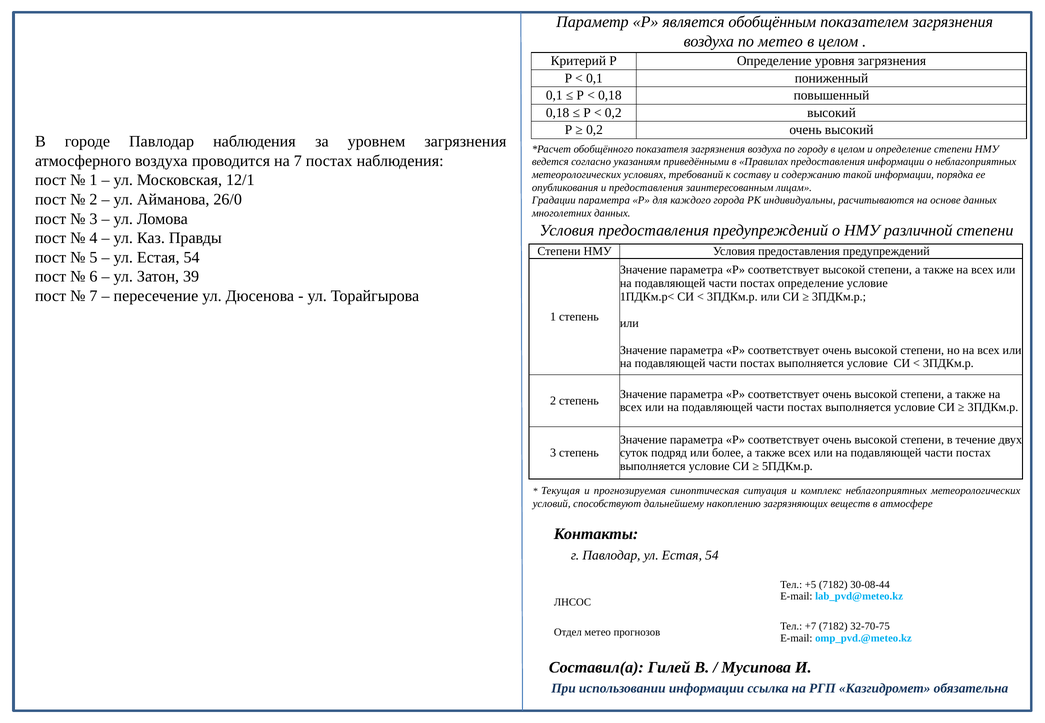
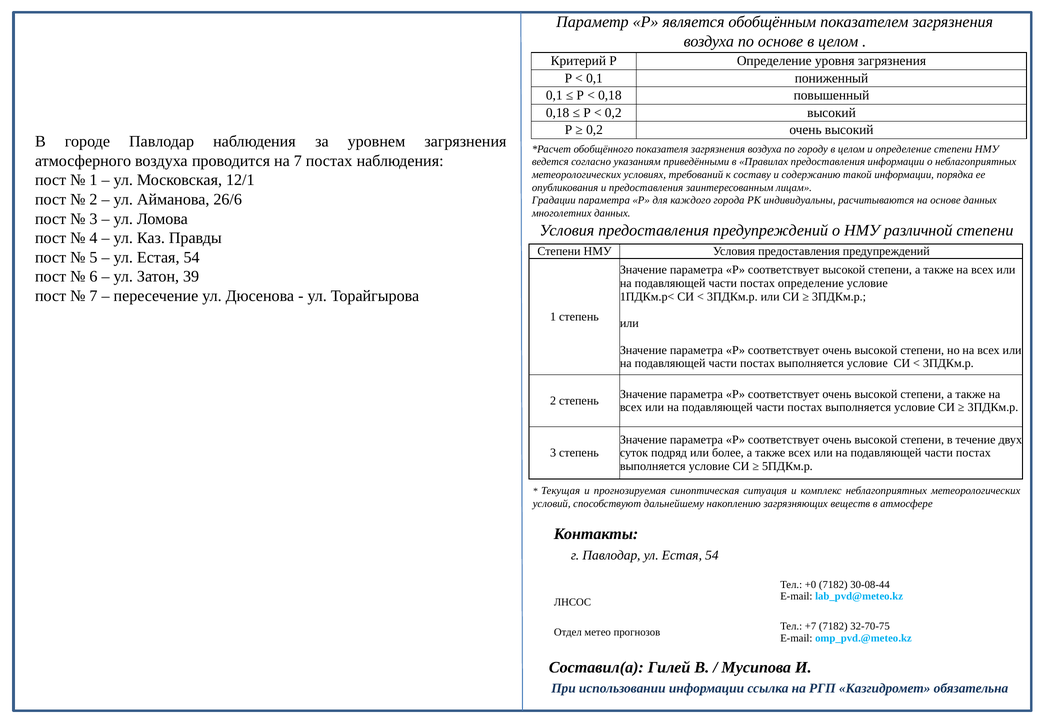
по метео: метео -> основе (781, 41)
26/0: 26/0 -> 26/6 (228, 200)
+5: +5 -> +0 (811, 585)
